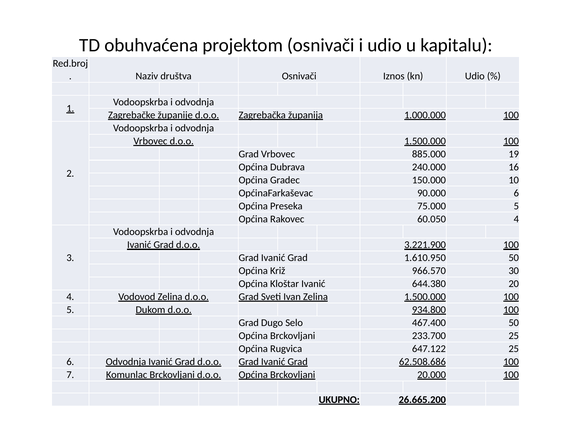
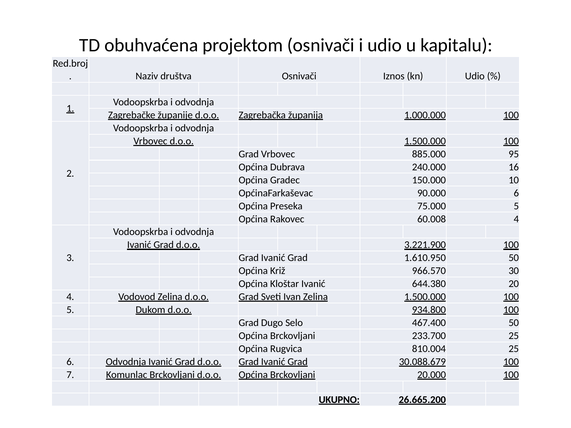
19: 19 -> 95 (514, 154)
60.050: 60.050 -> 60.008 (432, 219)
647.122: 647.122 -> 810.004 (429, 349)
62.508.686: 62.508.686 -> 30.088.679 (422, 362)
